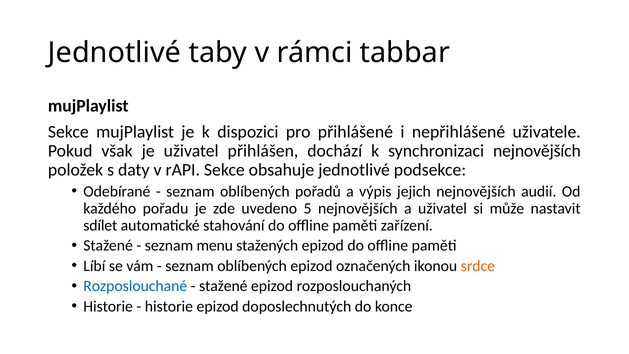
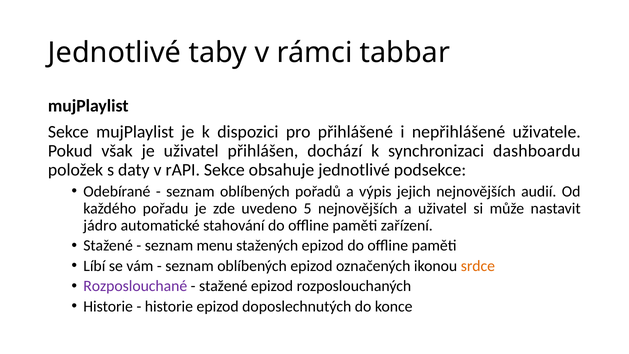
synchronizaci nejnovějších: nejnovějších -> dashboardu (537, 151)
sdílet: sdílet -> jádro (100, 225)
Rozposlouchané colour: blue -> purple (135, 286)
